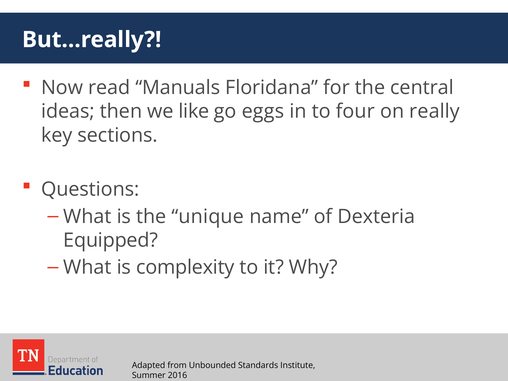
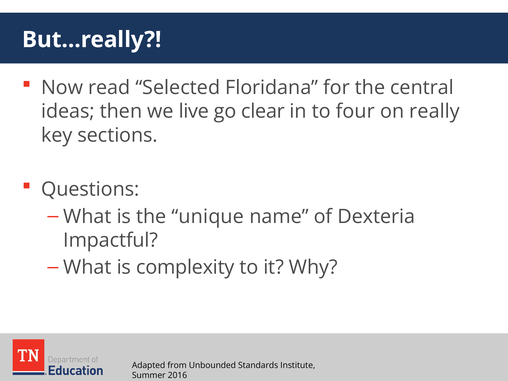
Manuals: Manuals -> Selected (178, 88)
like: like -> live (194, 111)
eggs: eggs -> clear (263, 111)
Equipped: Equipped -> Impactful (111, 240)
